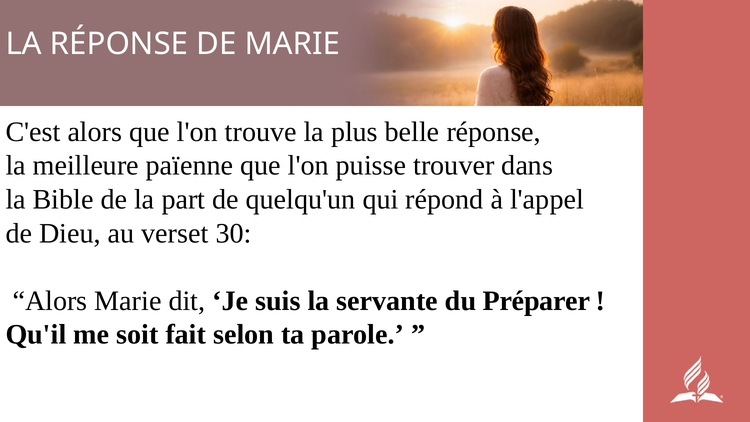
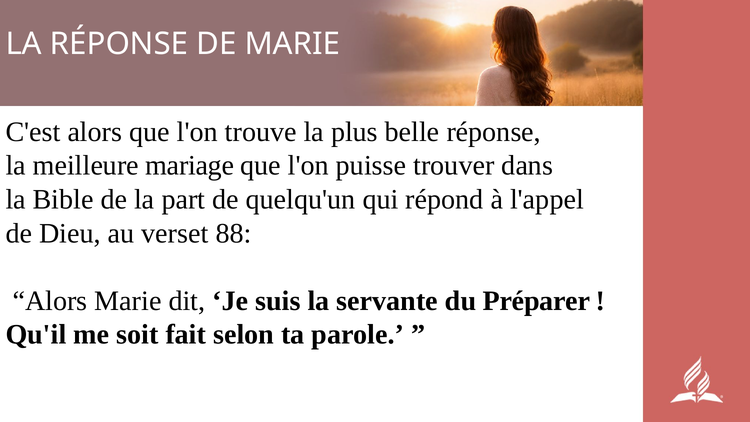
païenne: païenne -> mariage (190, 166)
30: 30 -> 88 (233, 233)
